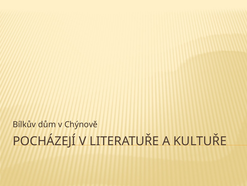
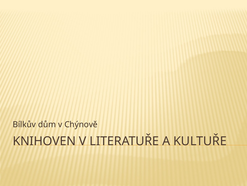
POCHÁZEJÍ: POCHÁZEJÍ -> KNIHOVEN (44, 141)
